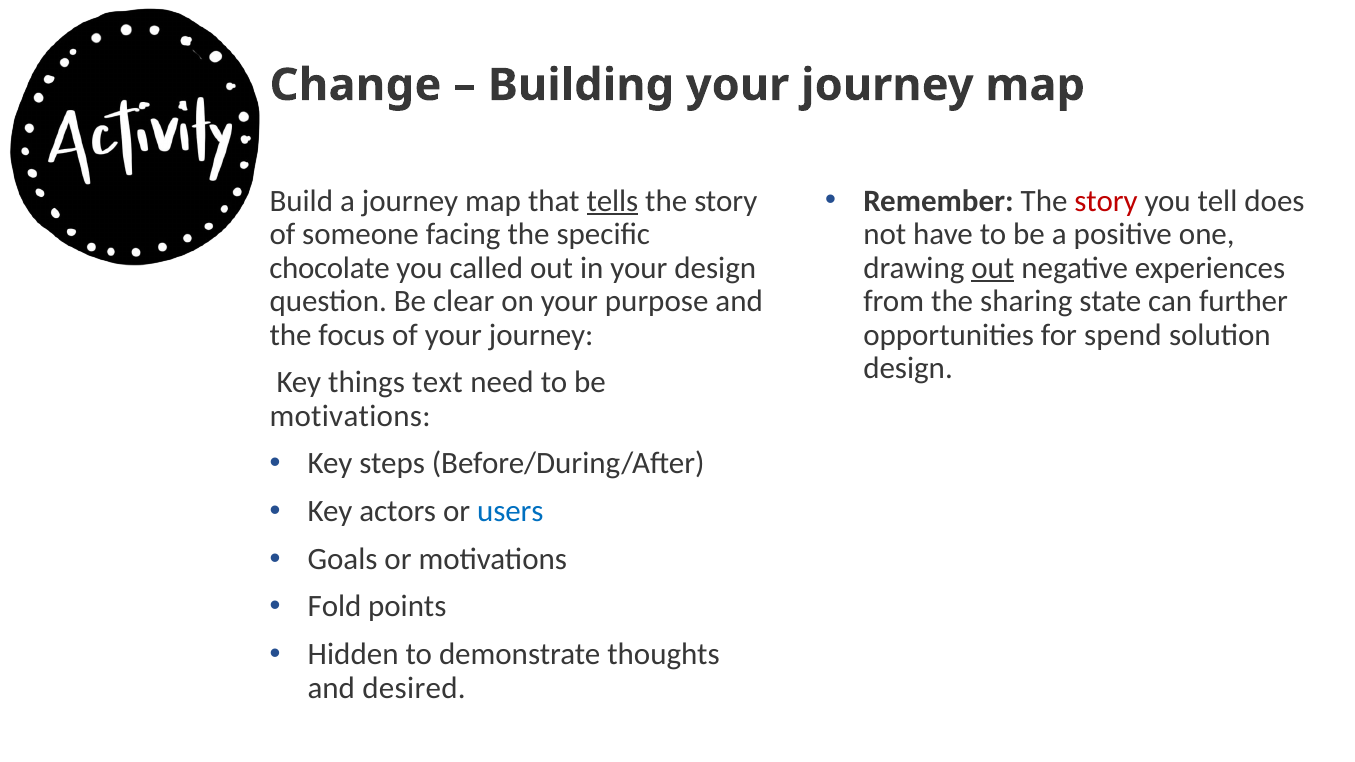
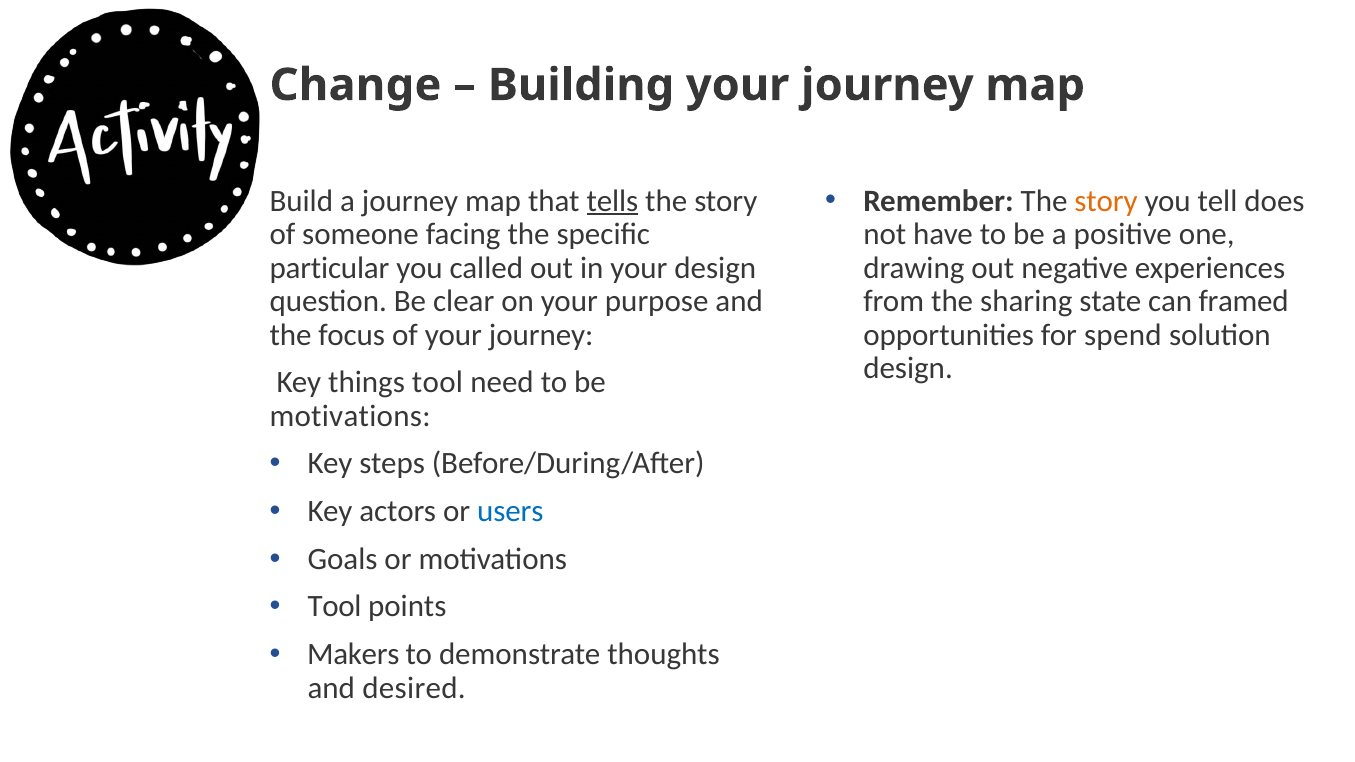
story colour: red -> orange (1106, 201)
chocolate: chocolate -> particular (329, 268)
out underline: present -> none (993, 268)
further: further -> framed (1244, 301)
things text: text -> tool (437, 383)
Fold: Fold -> Tool (335, 607)
Hidden: Hidden -> Makers (353, 654)
